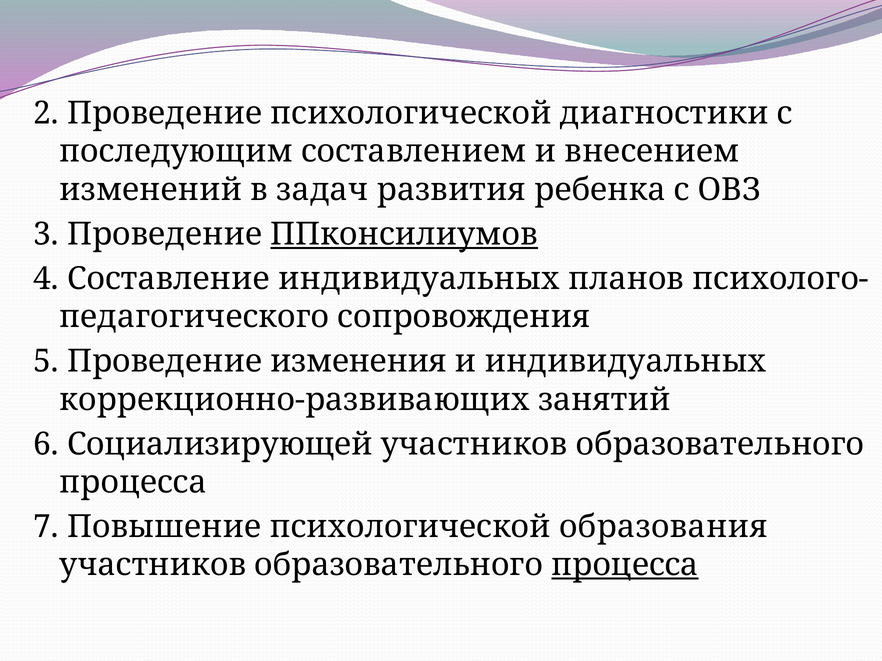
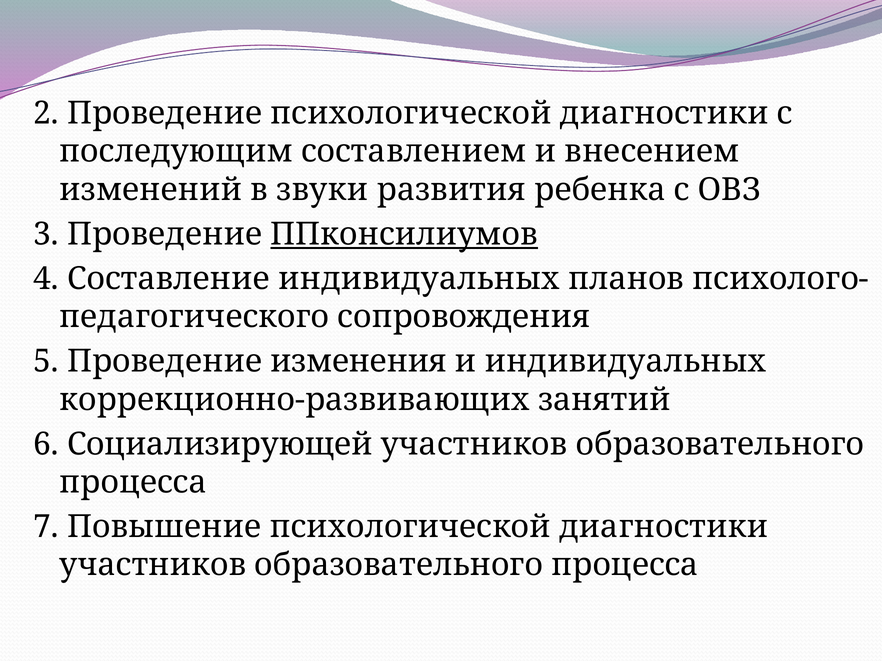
задач: задач -> звуки (322, 190)
Повышение психологической образования: образования -> диагностики (664, 527)
процесса underline: present -> none (625, 565)
